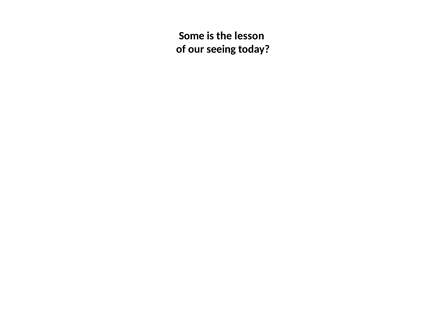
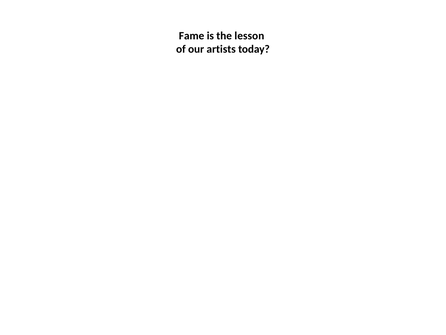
Some: Some -> Fame (192, 36)
seeing: seeing -> artists (221, 49)
